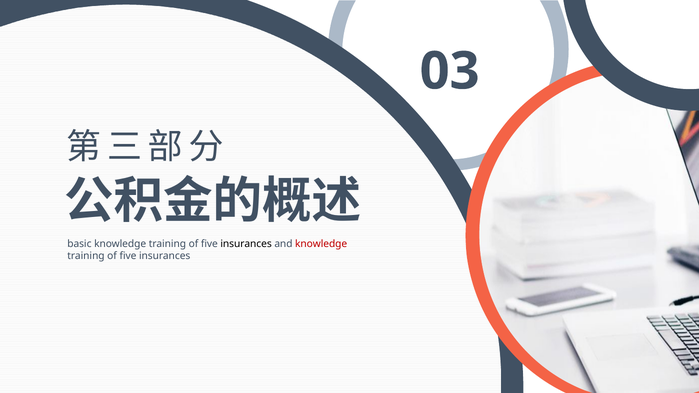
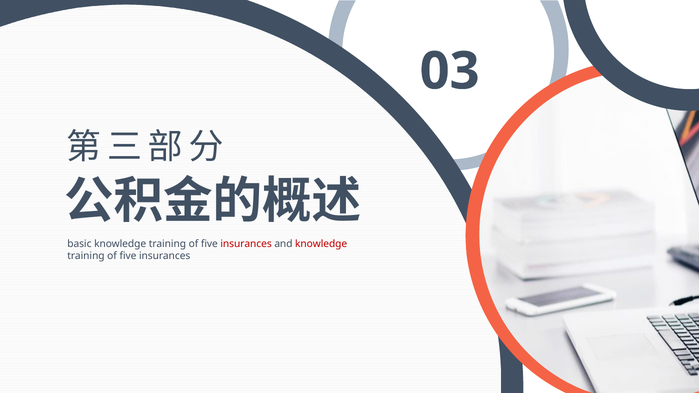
insurances colour: black -> red (246, 244)
